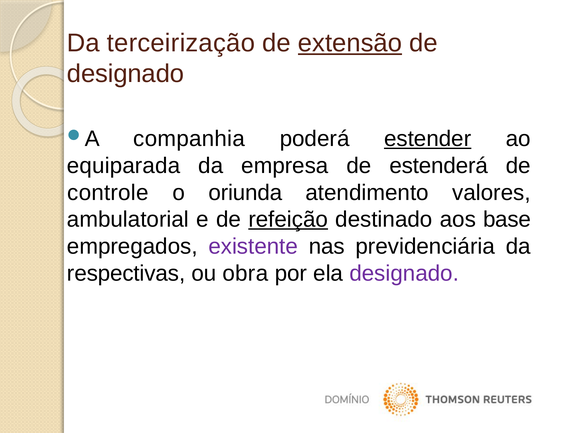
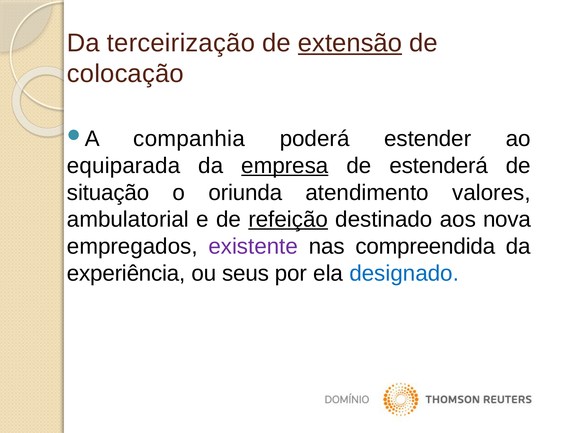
designado: designado -> colocação (125, 74)
estender underline: present -> none (428, 139)
empresa underline: none -> present (285, 166)
controle: controle -> situação (108, 192)
base: base -> nova (507, 219)
previdenciária: previdenciária -> compreendida (425, 246)
respectivas: respectivas -> experiência (126, 273)
obra: obra -> seus (246, 273)
designado colour: purple -> blue (404, 273)
